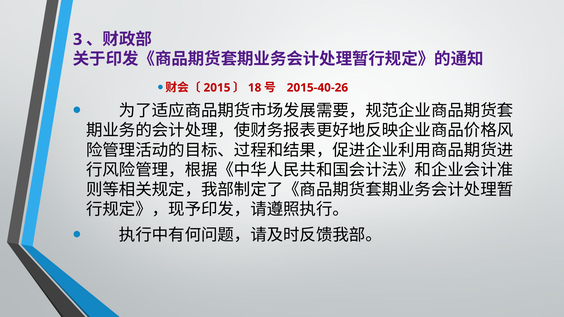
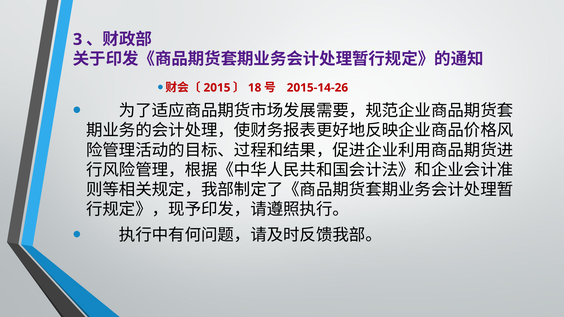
2015-40-26: 2015-40-26 -> 2015-14-26 (317, 88)
